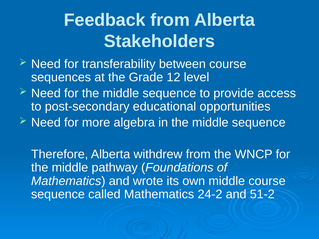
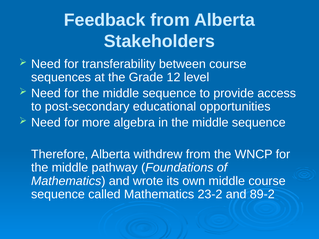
24-2: 24-2 -> 23-2 (210, 195)
51-2: 51-2 -> 89-2 (262, 195)
